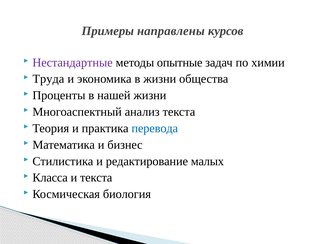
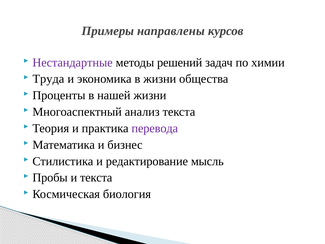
опытные: опытные -> решений (180, 62)
перевода colour: blue -> purple (155, 128)
малых: малых -> мысль (207, 161)
Класса: Класса -> Пробы (50, 178)
